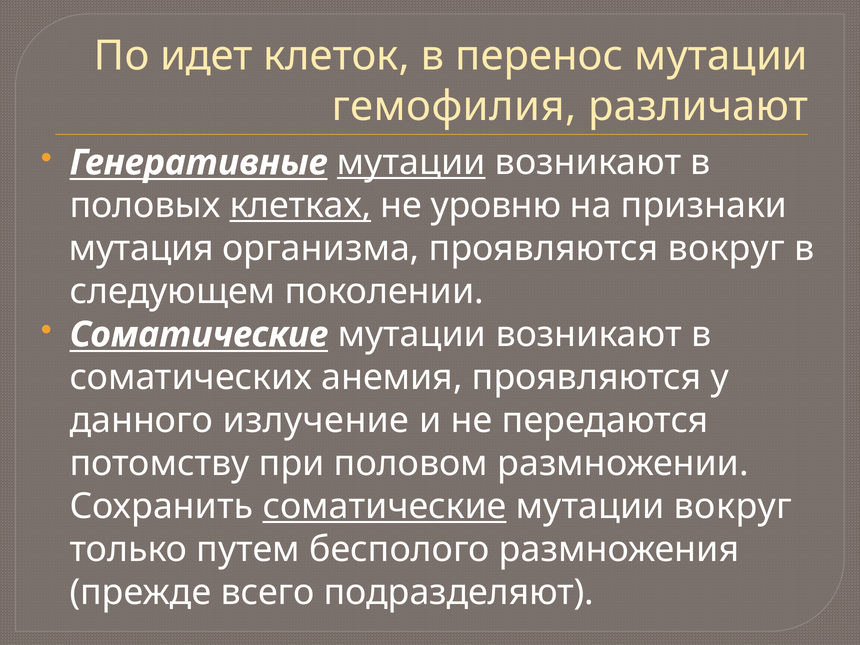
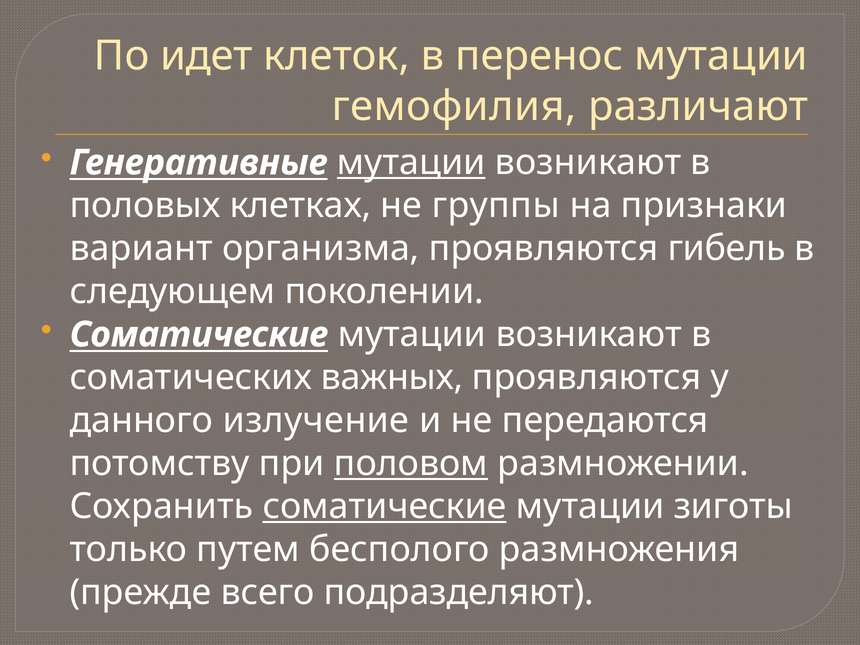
клетках underline: present -> none (300, 206)
уровню: уровню -> группы (496, 206)
мутация: мутация -> вариант (141, 249)
проявляются вокруг: вокруг -> гибель (727, 249)
анемия: анемия -> важных (392, 378)
половом underline: none -> present (411, 464)
мутации вокруг: вокруг -> зиготы (733, 507)
